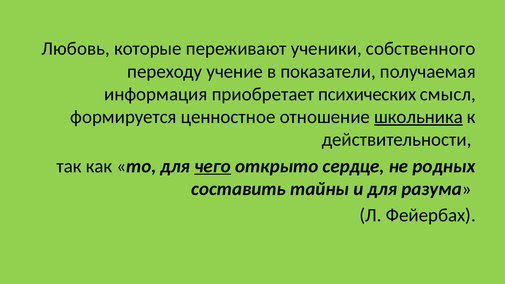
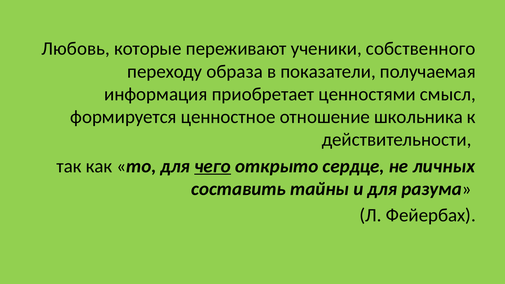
учение: учение -> образа (235, 71)
психических: психических -> ценностями (367, 94)
школьника underline: present -> none (419, 117)
родных: родных -> личных (444, 166)
